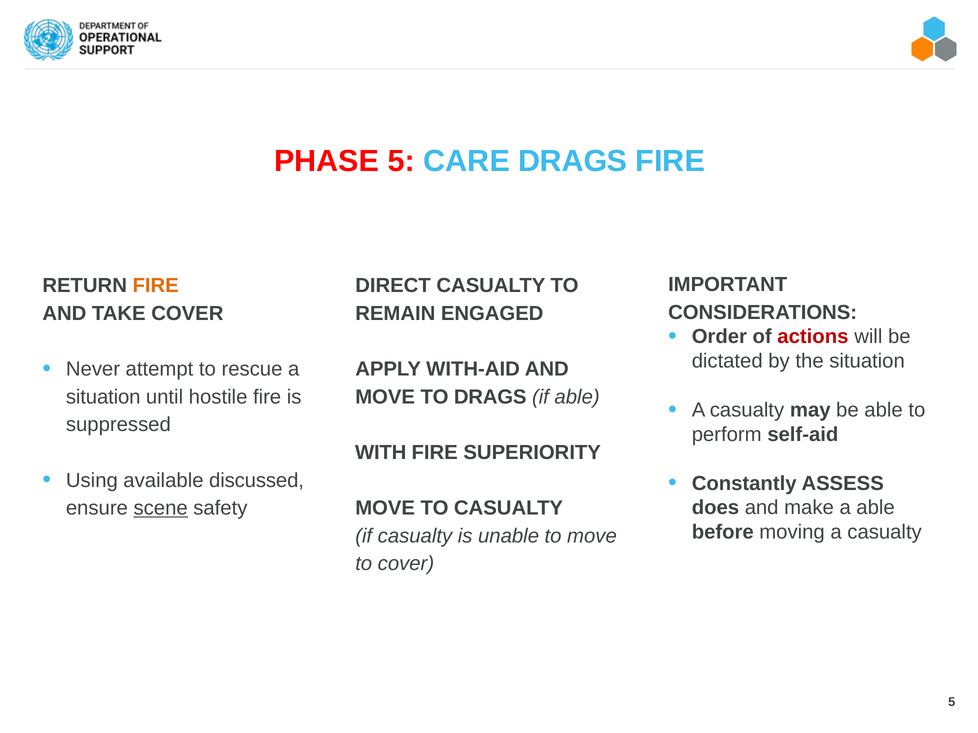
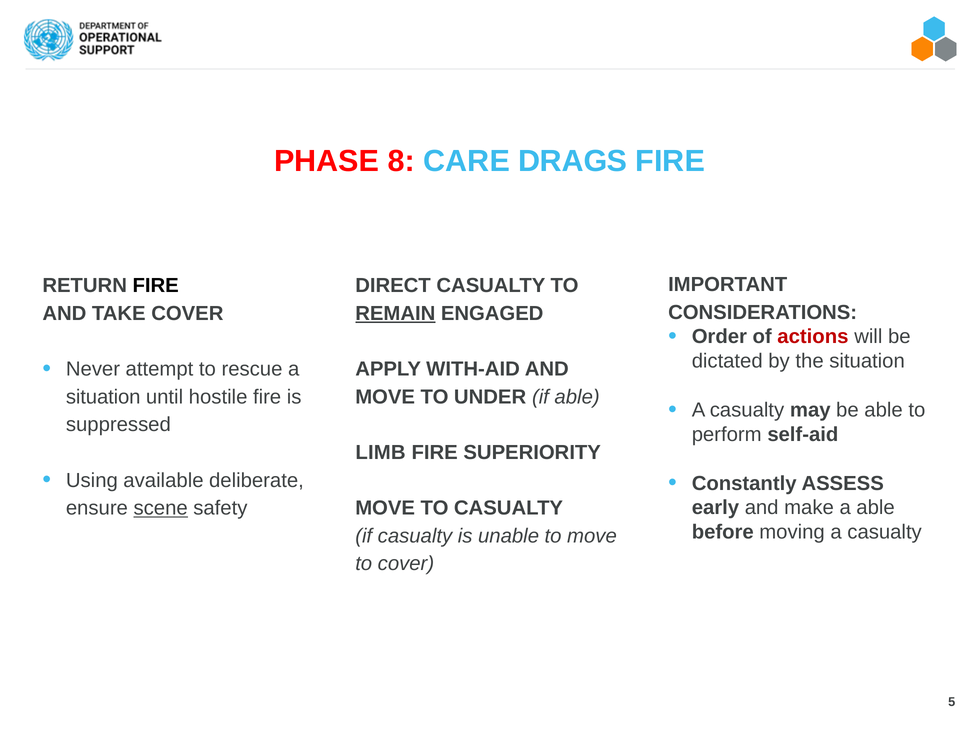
PHASE 5: 5 -> 8 (401, 161)
FIRE colour: orange -> black (156, 286)
REMAIN underline: none -> present (395, 314)
TO DRAGS: DRAGS -> UNDER (490, 397)
WITH: WITH -> LIMB (381, 453)
discussed: discussed -> deliberate (256, 480)
does: does -> early (715, 508)
